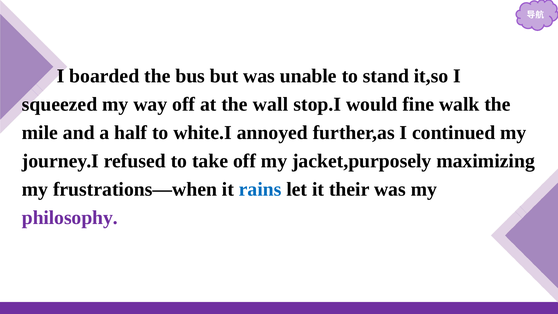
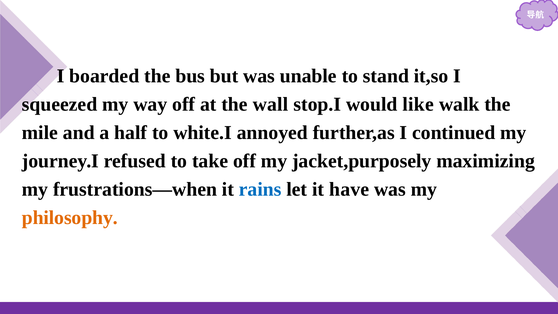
fine: fine -> like (418, 104)
their: their -> have (349, 189)
philosophy colour: purple -> orange (70, 218)
